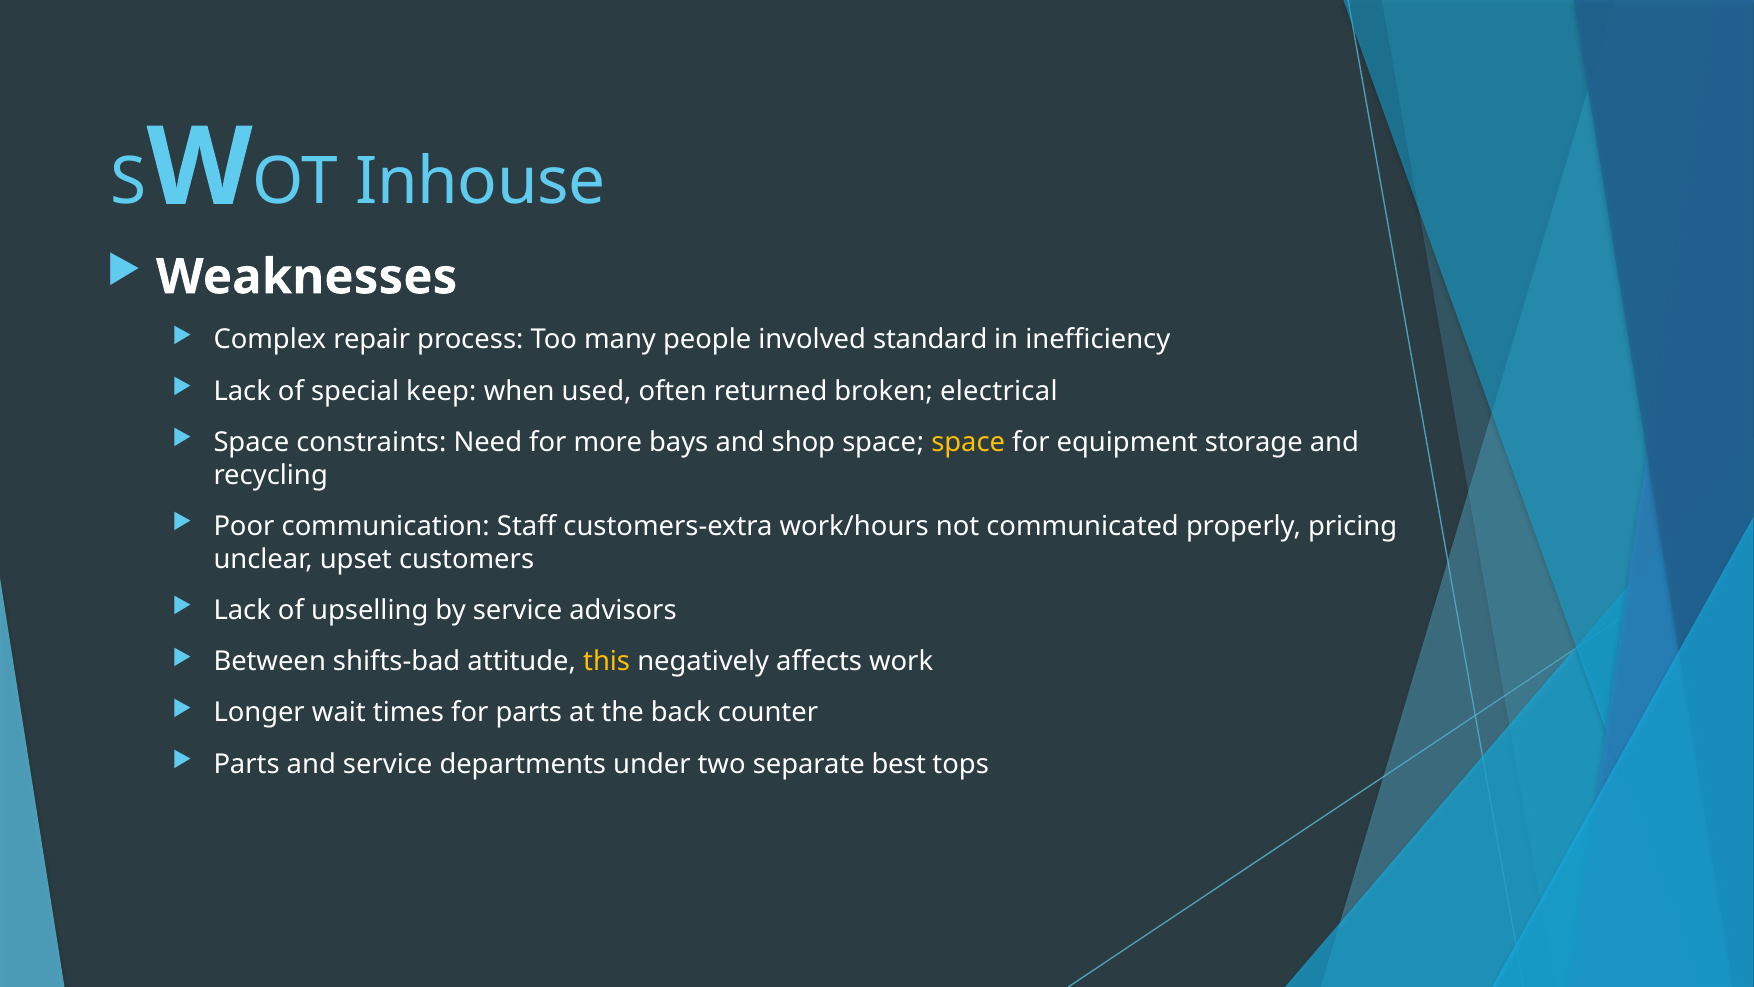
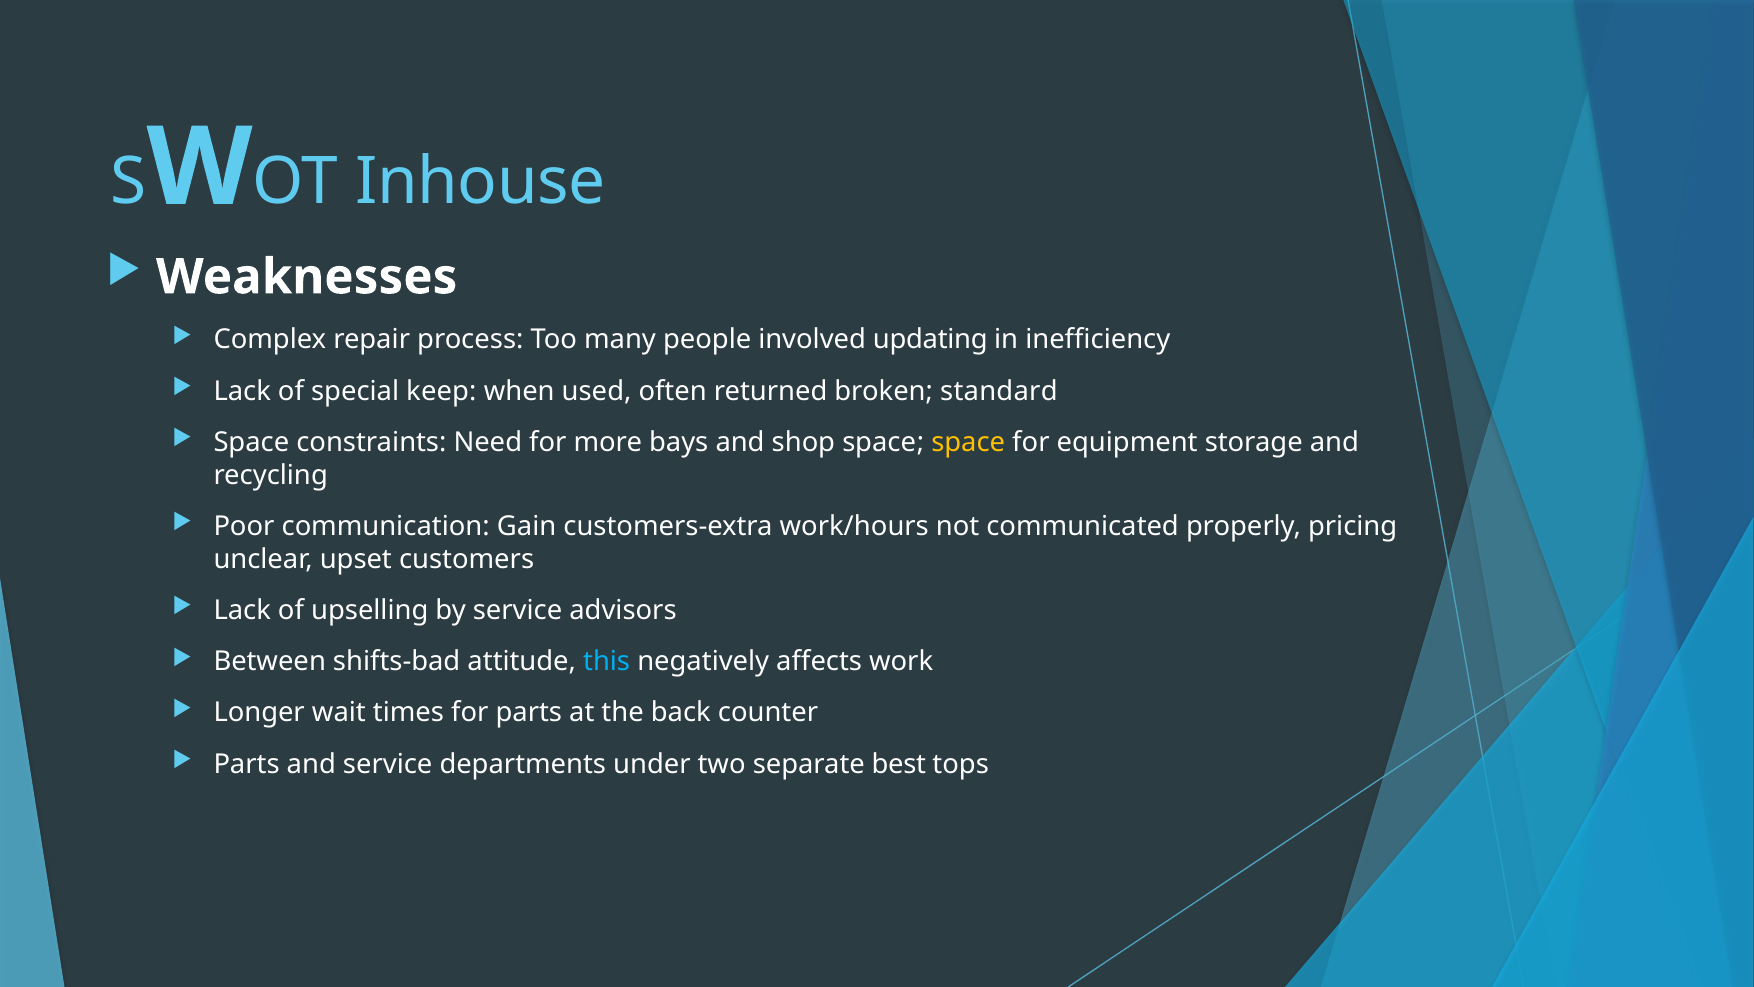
standard: standard -> updating (930, 340)
electrical: electrical -> standard (999, 391)
Staff: Staff -> Gain (527, 526)
this colour: yellow -> light blue (607, 661)
